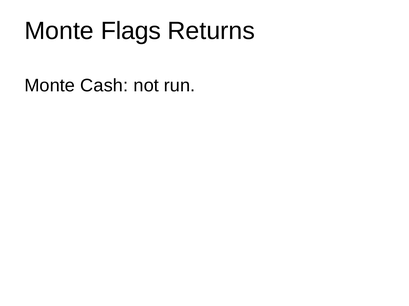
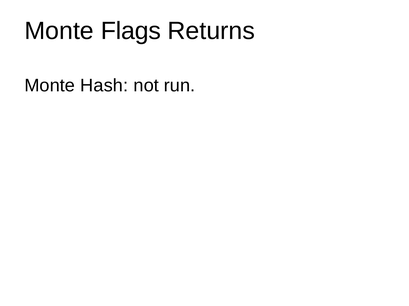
Cash: Cash -> Hash (104, 86)
